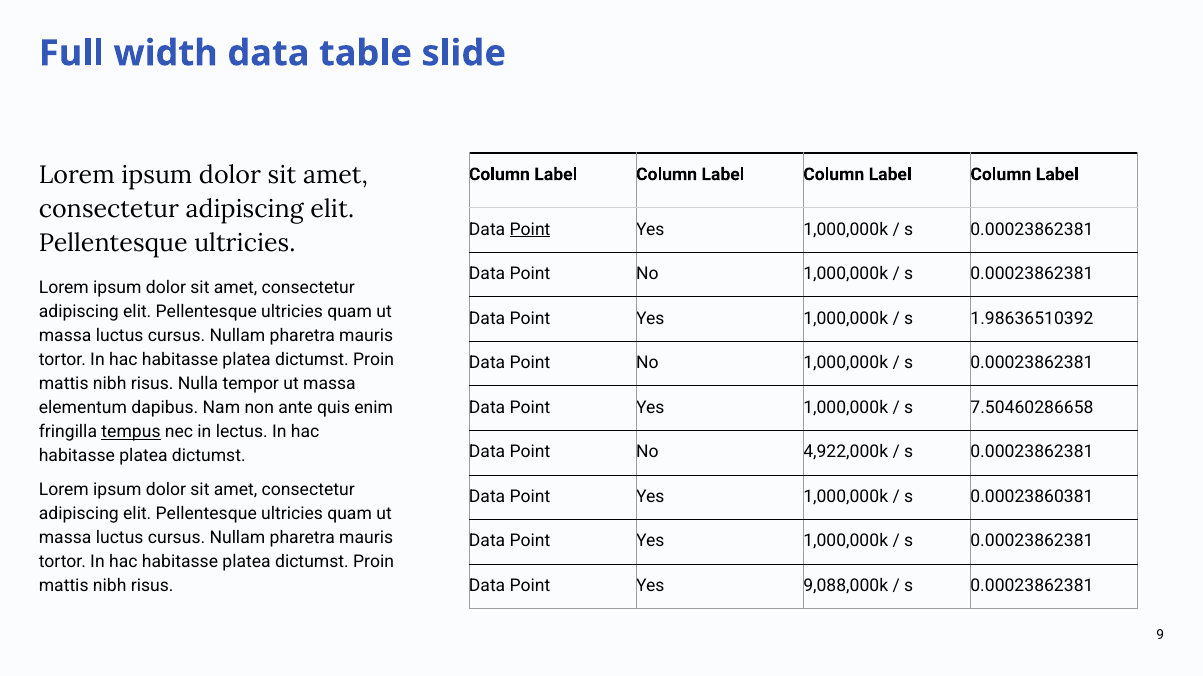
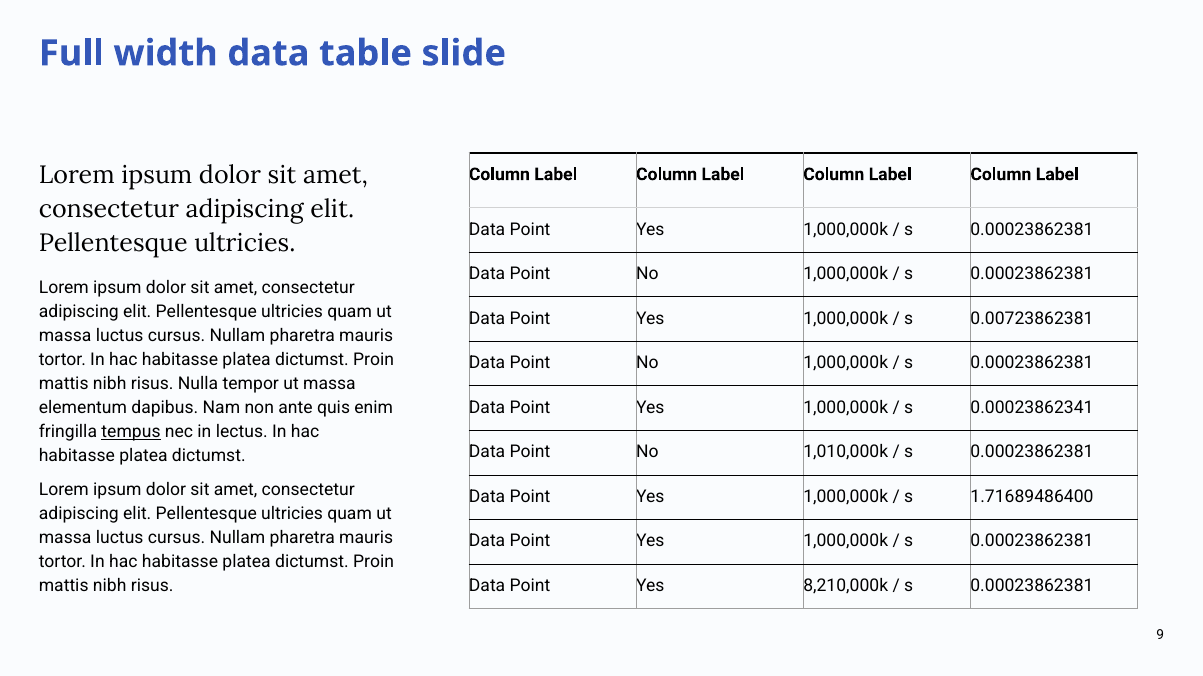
Point underline: present -> none (530, 230)
1.98636510392: 1.98636510392 -> 0.00723862381 (1032, 319)
7.50460286658: 7.50460286658 -> 0.00023862341 (1032, 408)
4,922,000k: 4,922,000k -> 1,010,000k (846, 453)
0.00023860381: 0.00023860381 -> 1.71689486400 (1032, 497)
9,088,000k: 9,088,000k -> 8,210,000k (846, 586)
